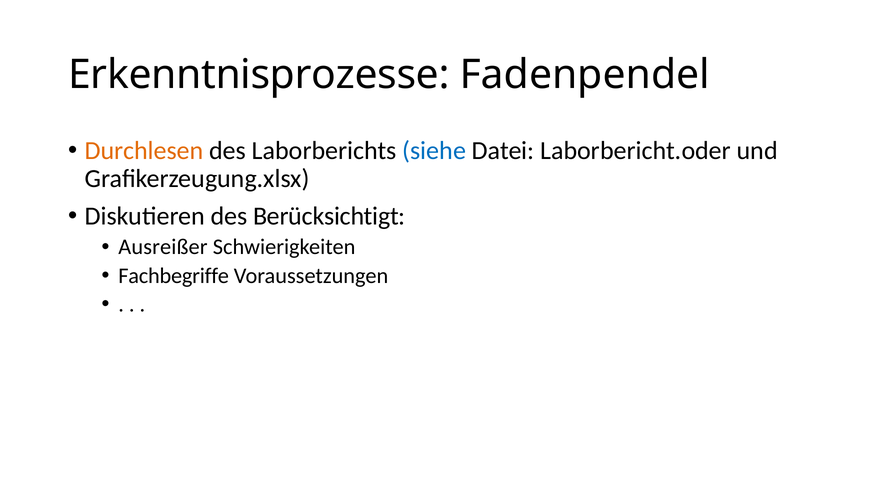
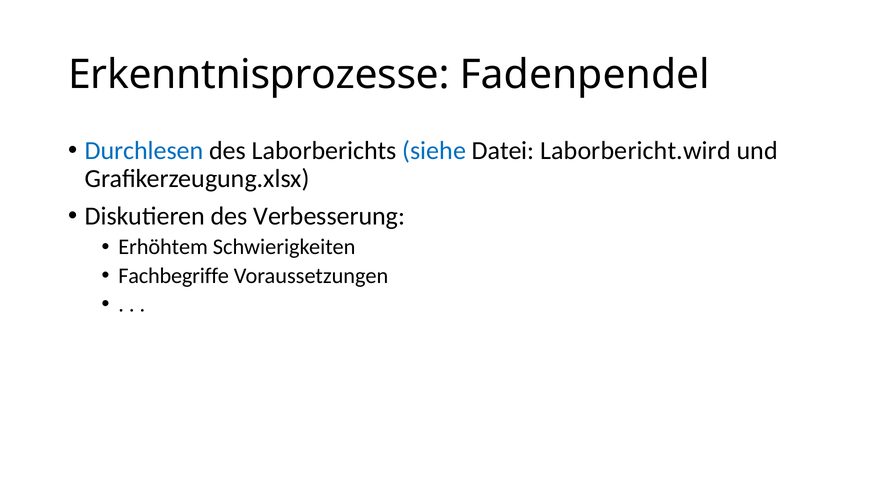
Durchlesen colour: orange -> blue (144, 151)
Laborbericht.oder: Laborbericht.oder -> Laborbericht.wird (636, 151)
Berücksichtigt: Berücksichtigt -> Verbesserung (329, 216)
Ausreißer: Ausreißer -> Erhöhtem (163, 247)
